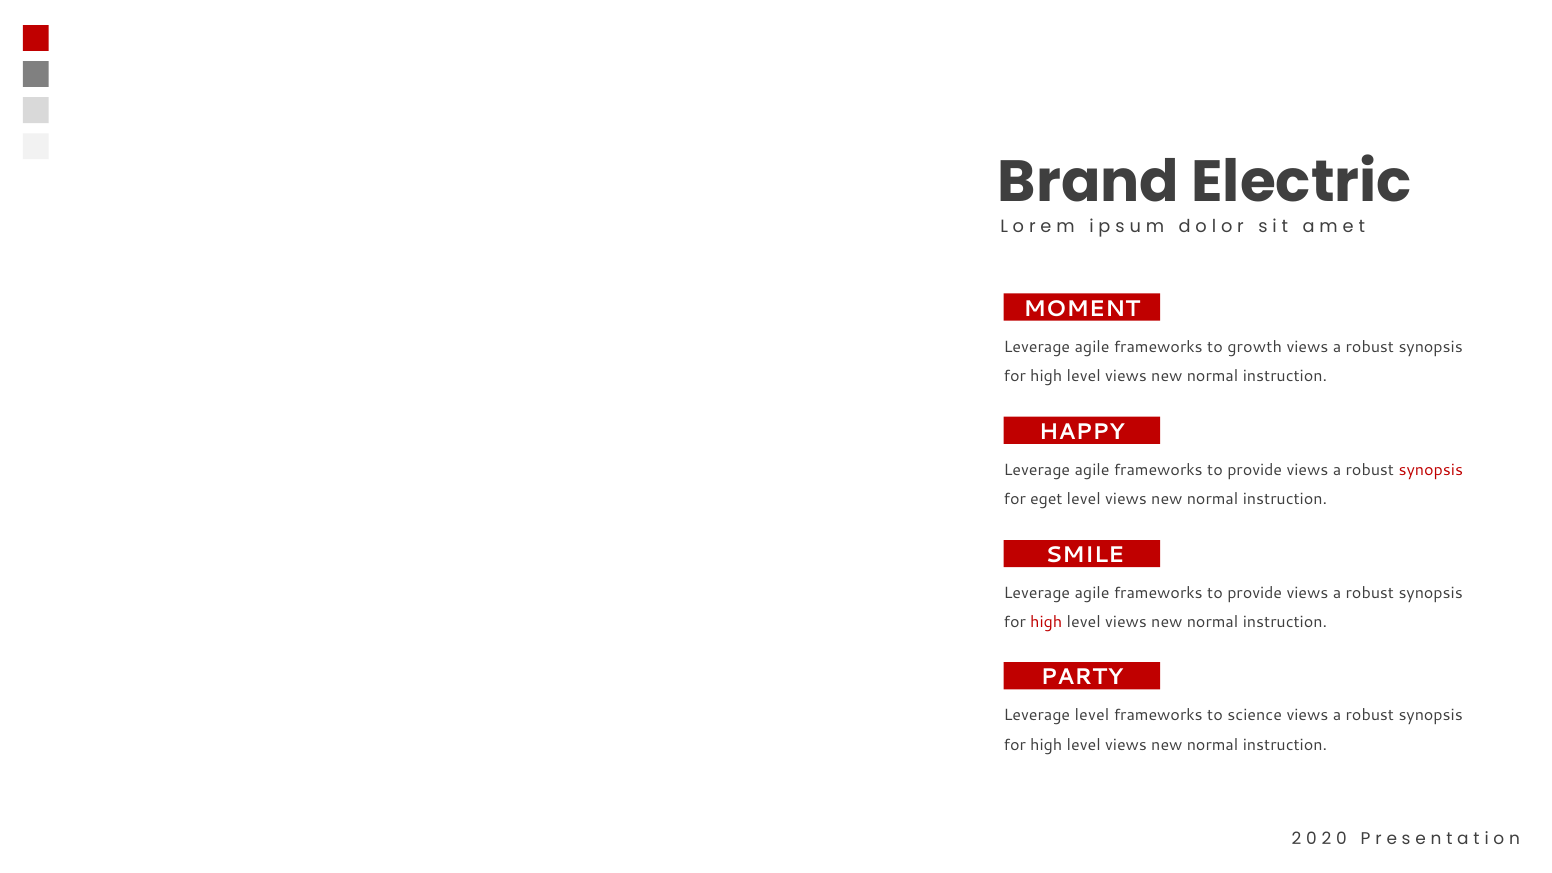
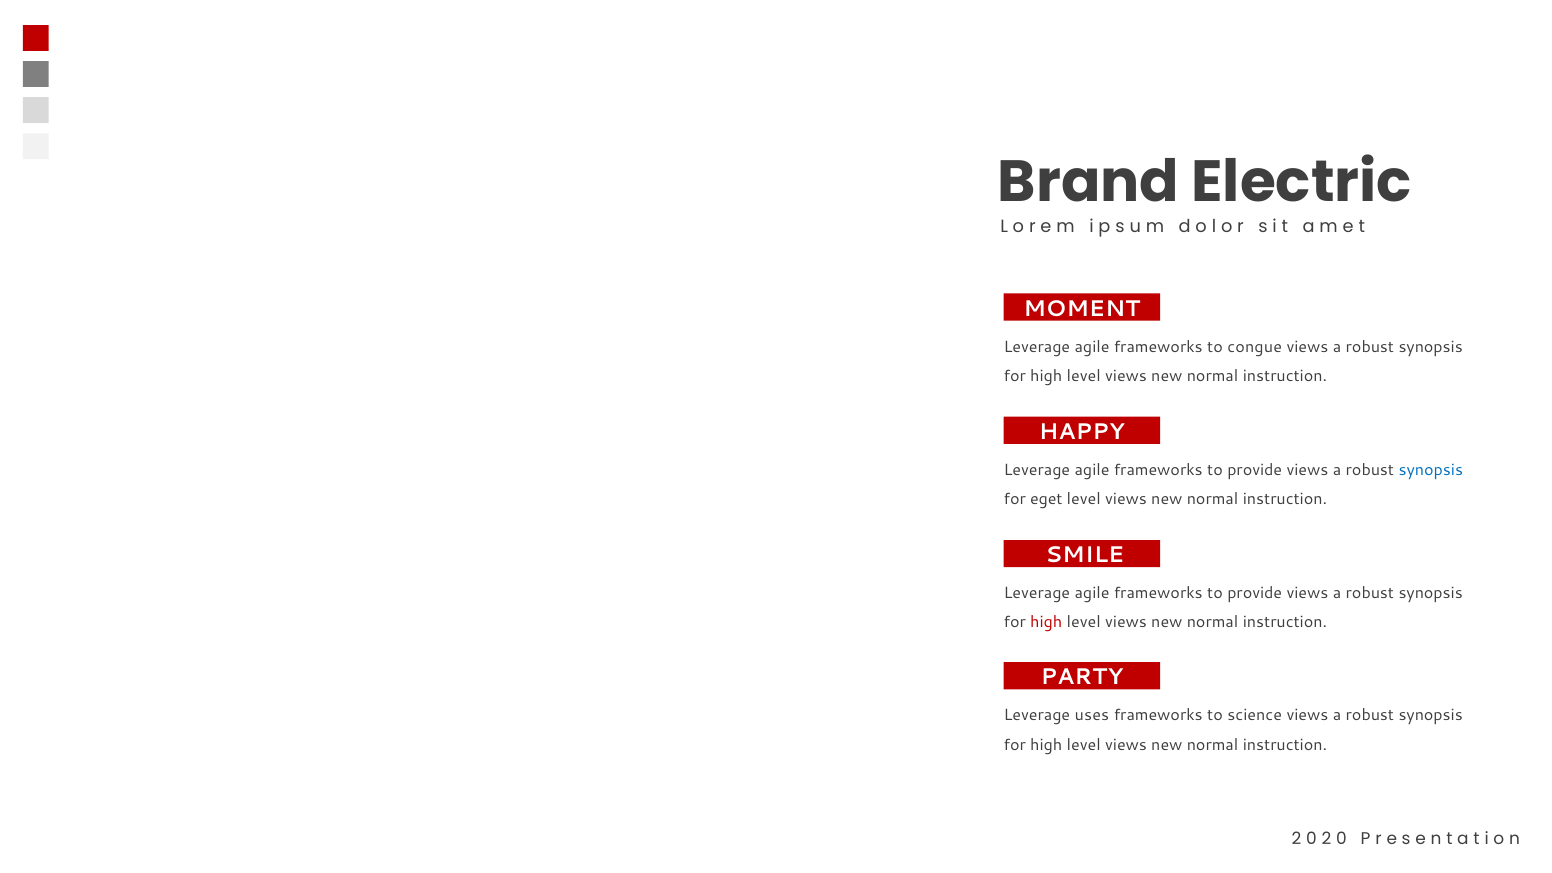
growth: growth -> congue (1255, 347)
synopsis colour: red -> blue (1431, 470)
Leverage level: level -> uses (1092, 716)
